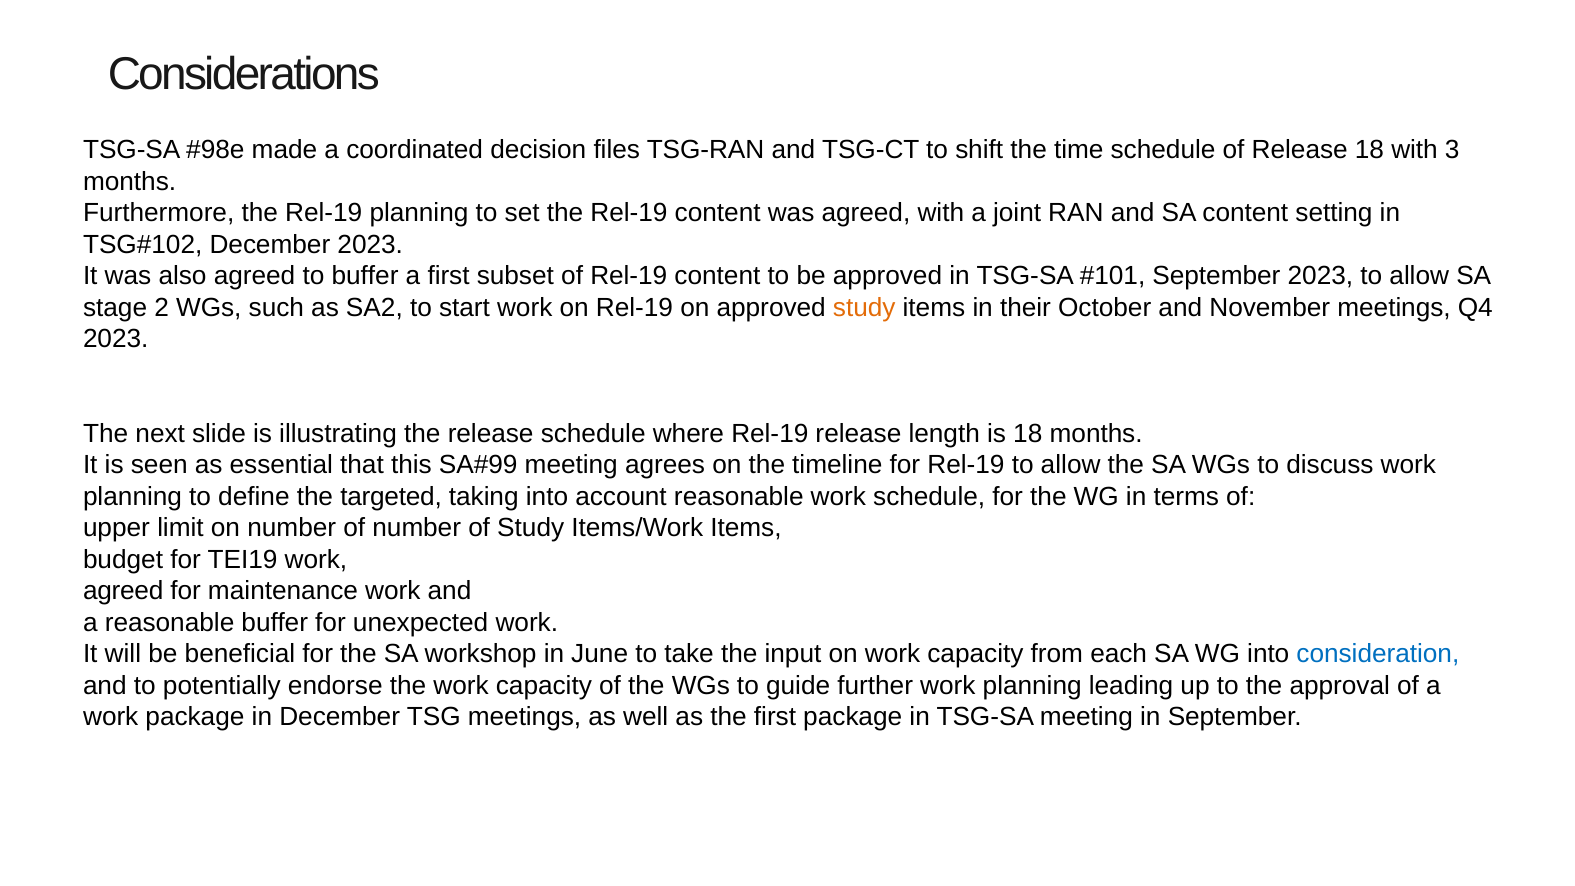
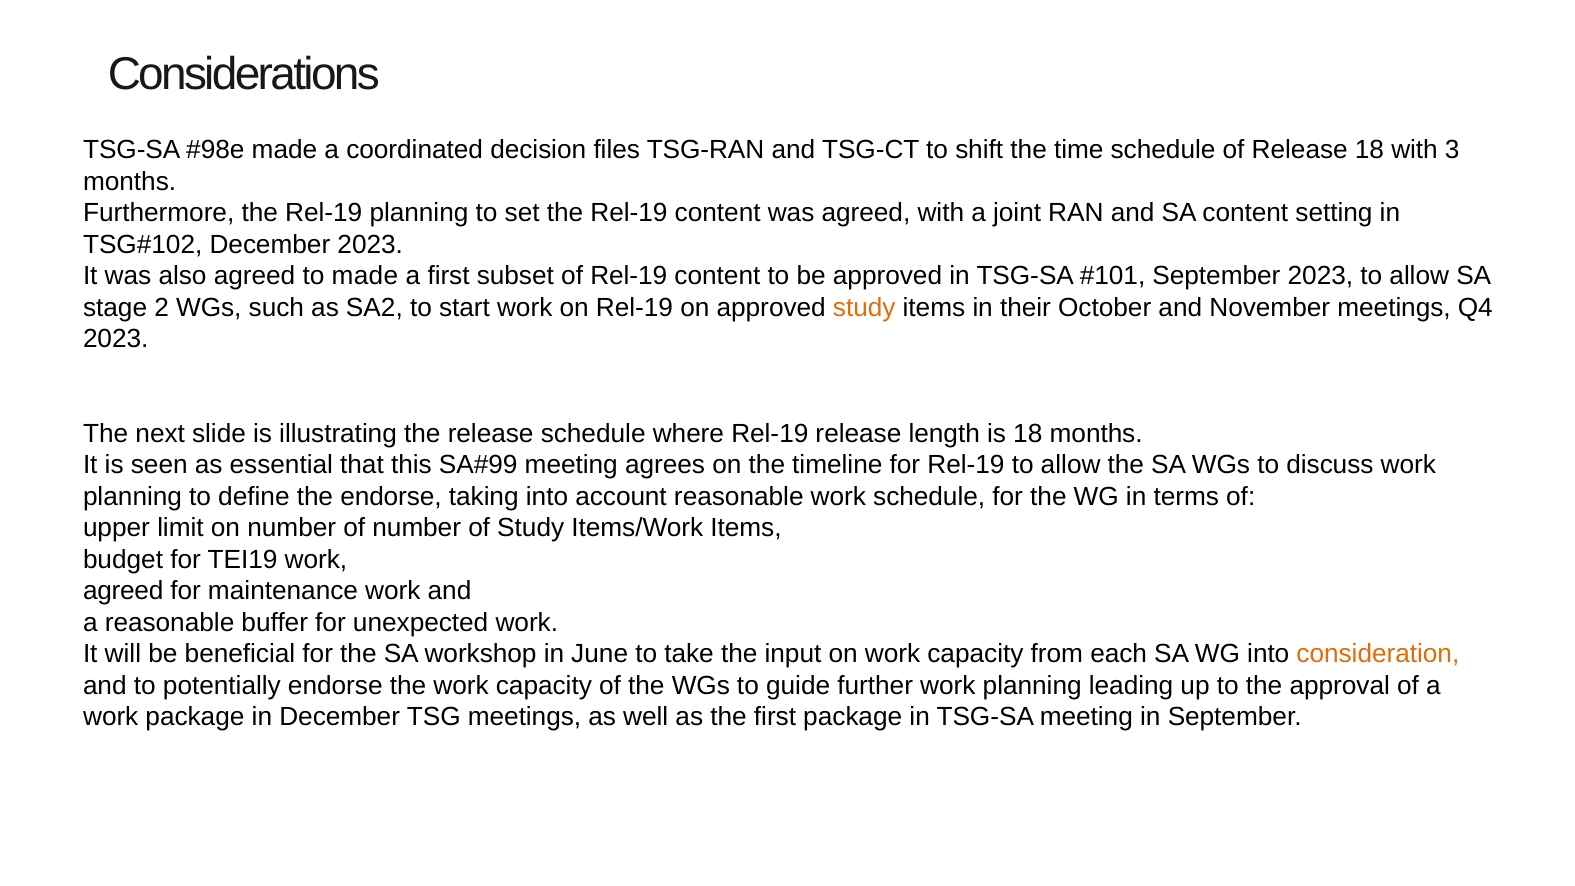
to buffer: buffer -> made (365, 276)
the targeted: targeted -> endorse (391, 497)
consideration colour: blue -> orange (1378, 654)
